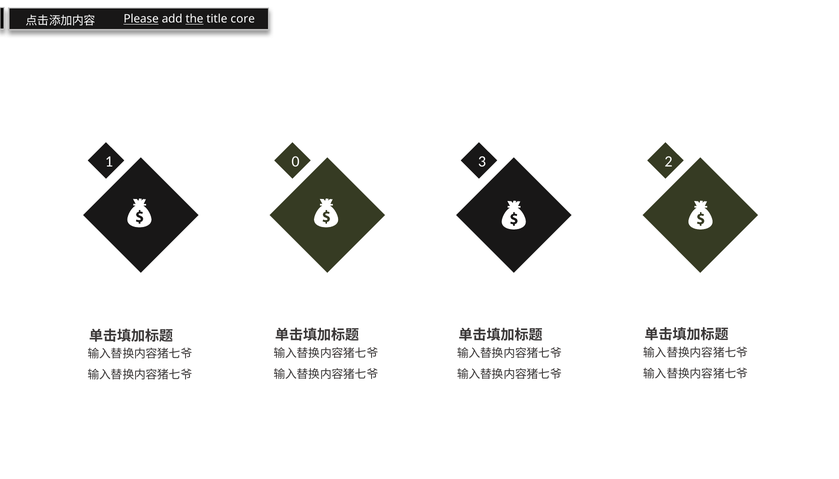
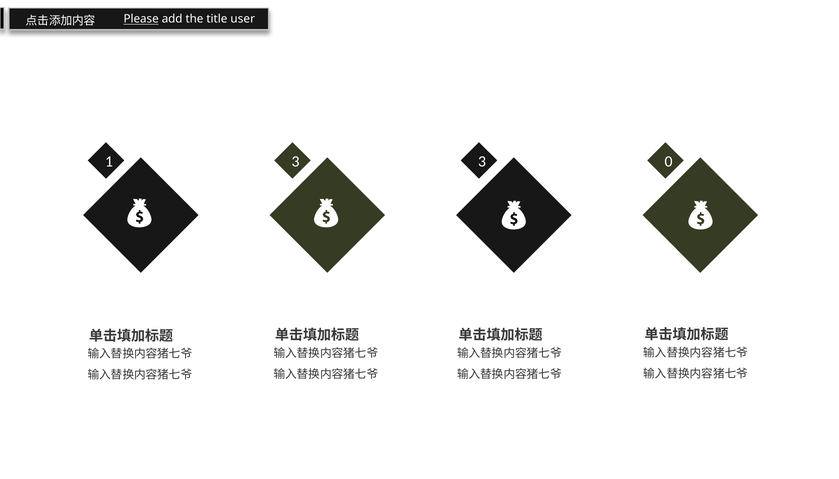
the underline: present -> none (194, 19)
core: core -> user (243, 19)
1 0: 0 -> 3 (296, 161)
2: 2 -> 0 (669, 161)
